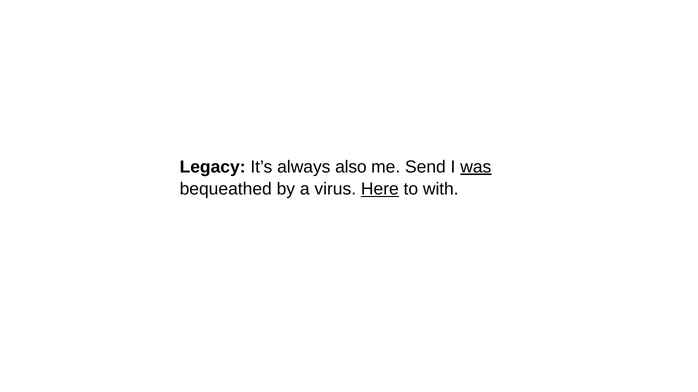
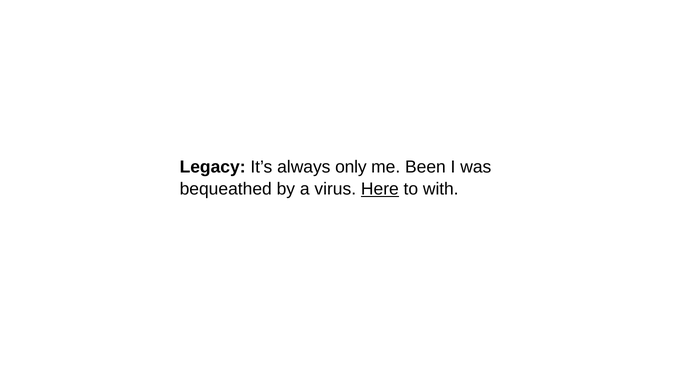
also: also -> only (351, 167)
Send: Send -> Been (425, 167)
was underline: present -> none (476, 167)
